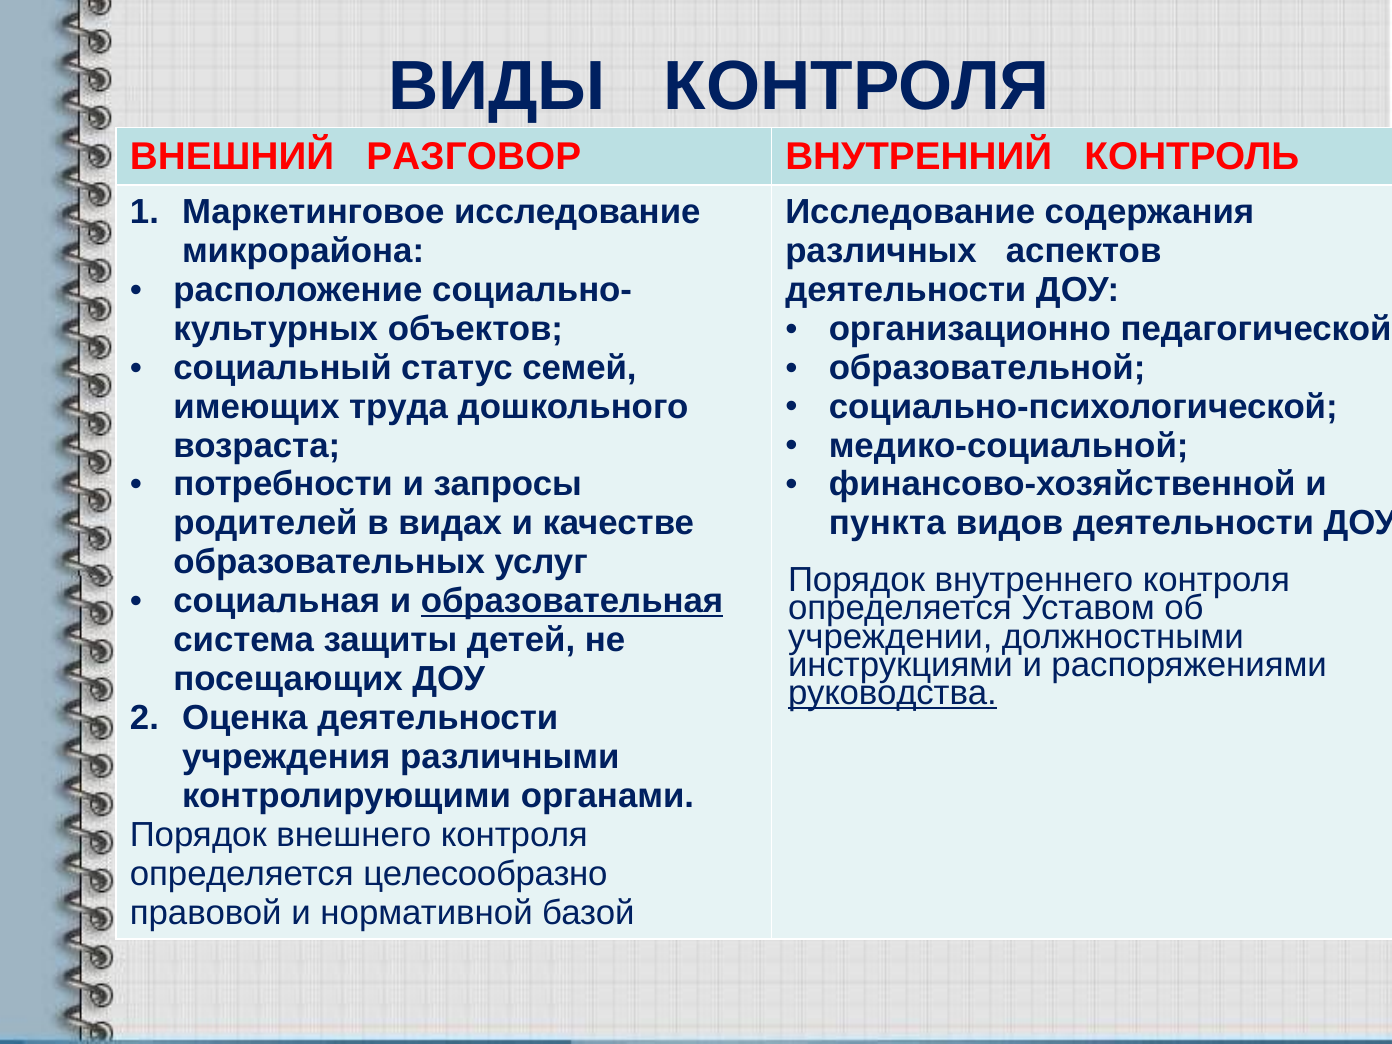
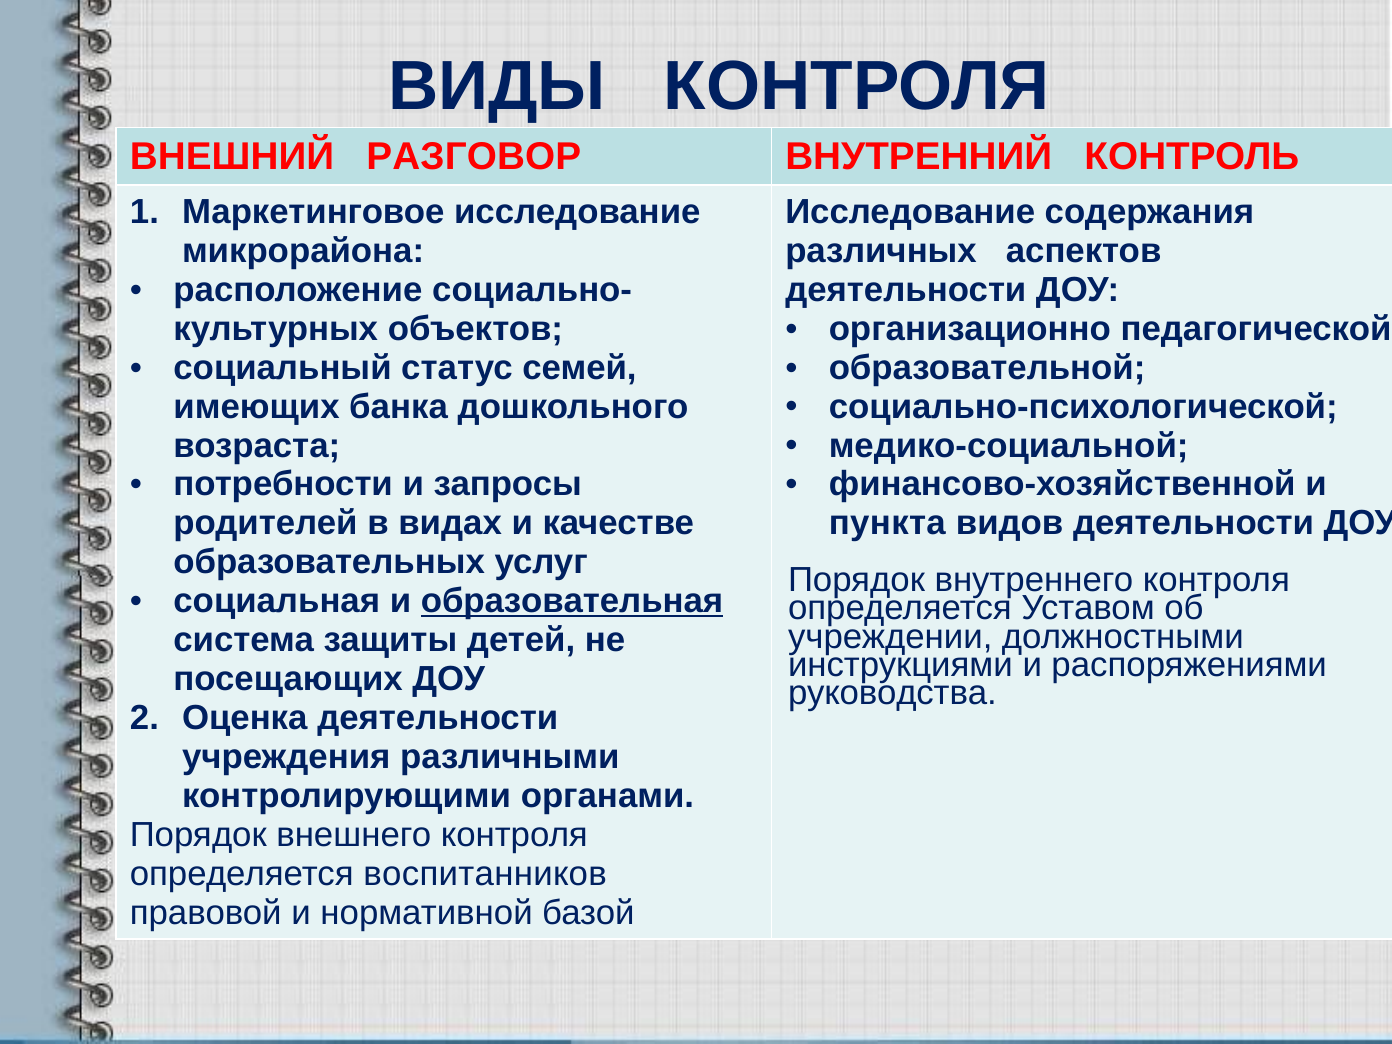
труда: труда -> банка (399, 407)
руководства underline: present -> none (892, 693)
целесообразно: целесообразно -> воспитанников (485, 874)
